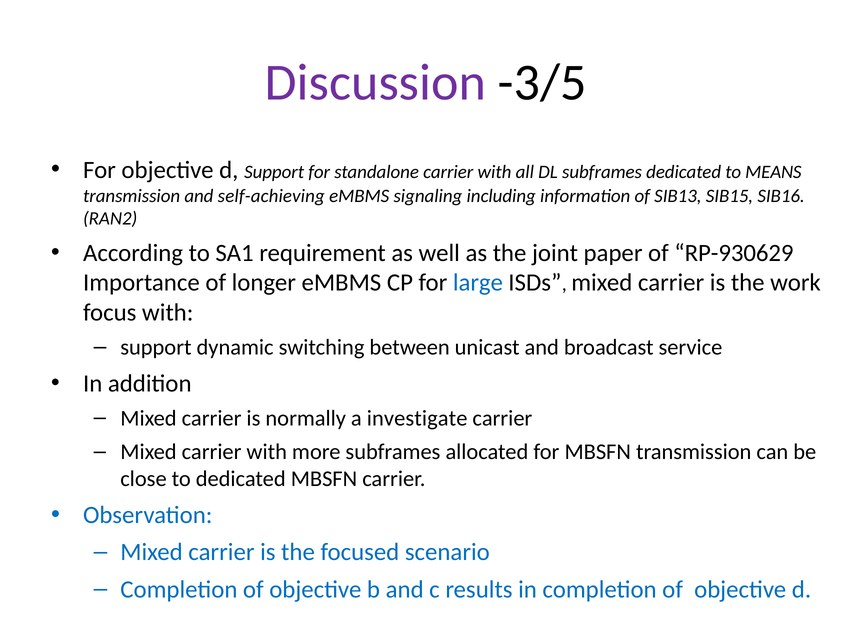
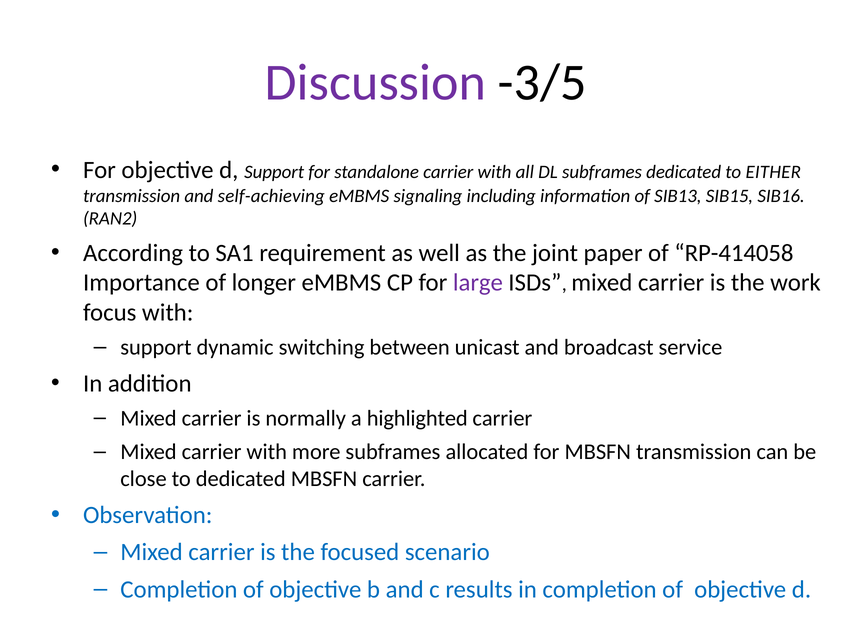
MEANS: MEANS -> EITHER (773, 172)
RP-930629: RP-930629 -> RP-414058 (734, 253)
large colour: blue -> purple (478, 283)
investigate: investigate -> highlighted (417, 418)
